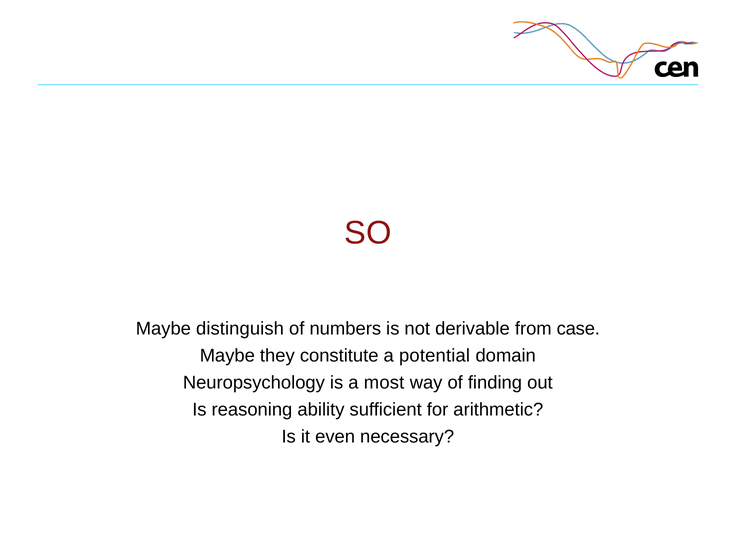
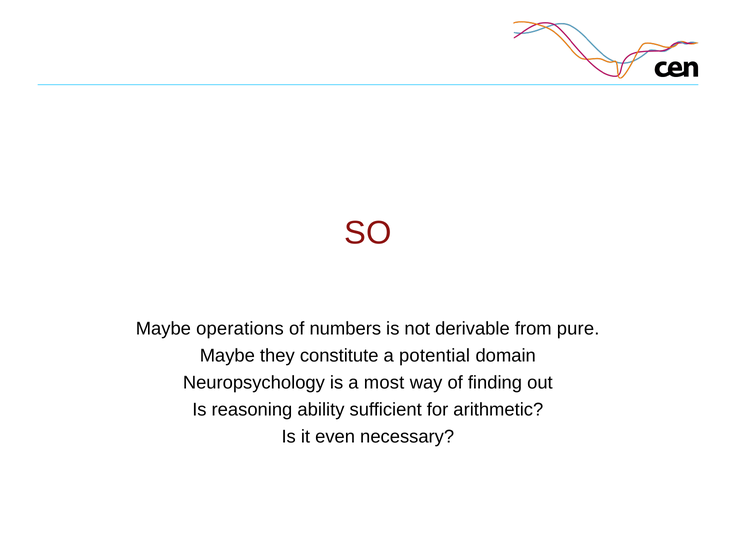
distinguish: distinguish -> operations (240, 329)
case: case -> pure (578, 329)
